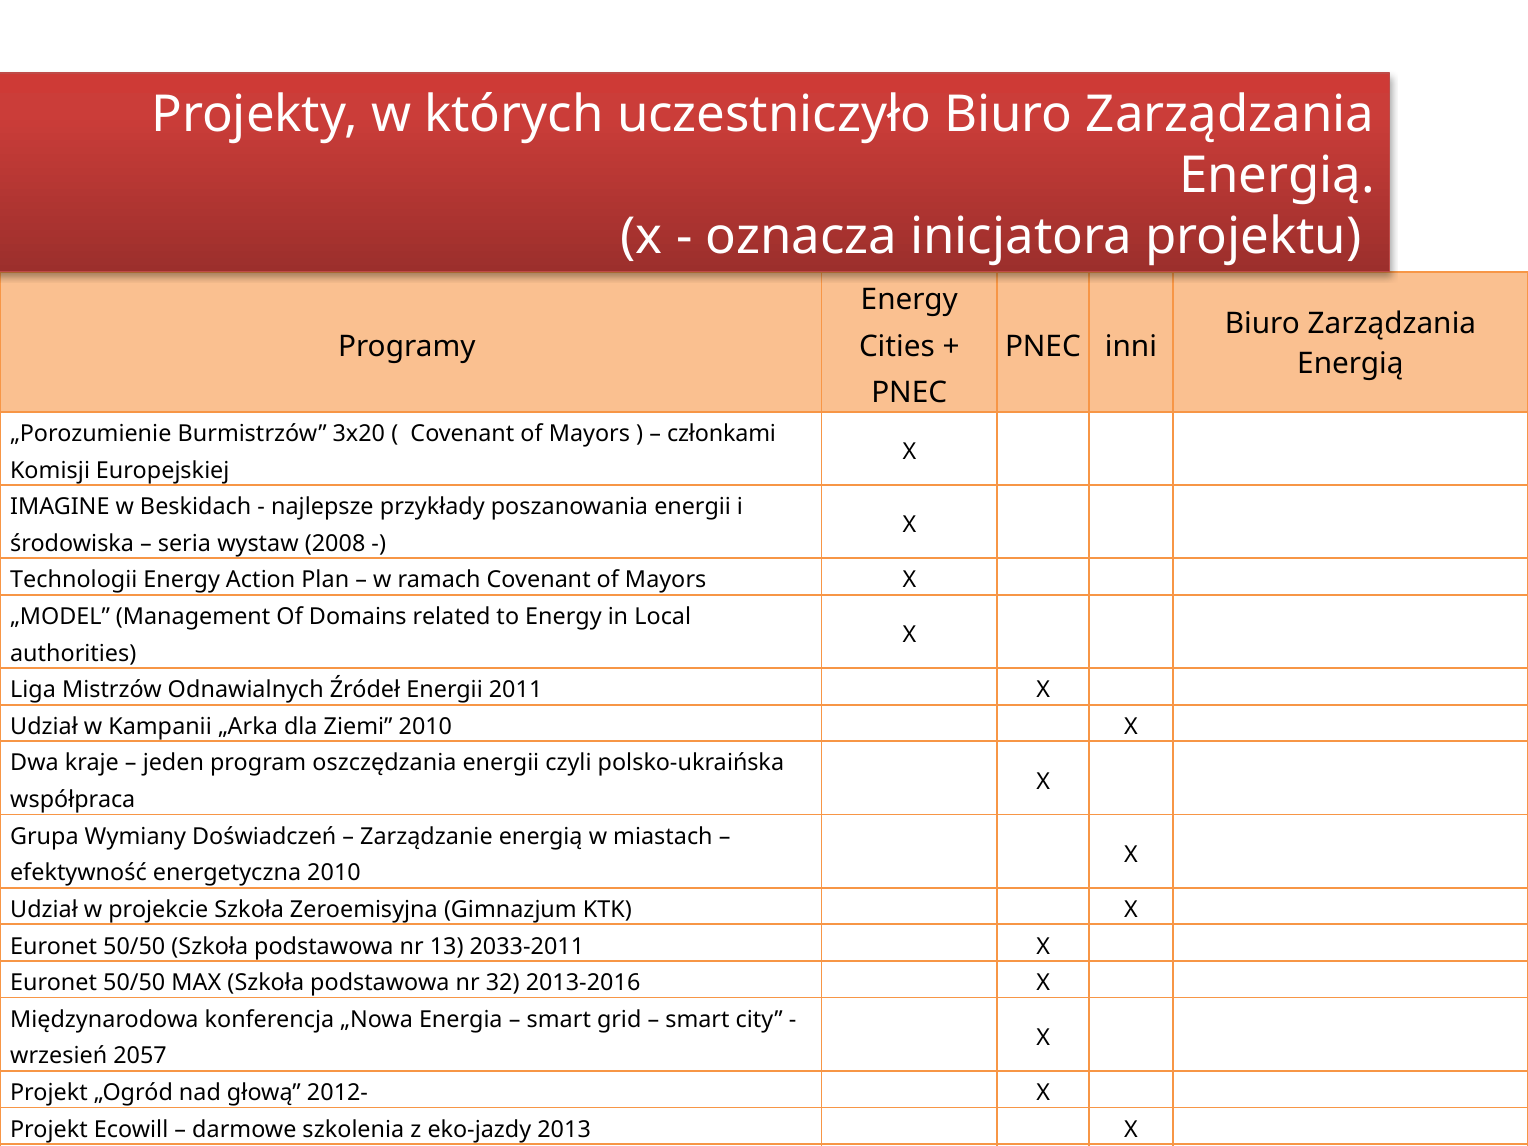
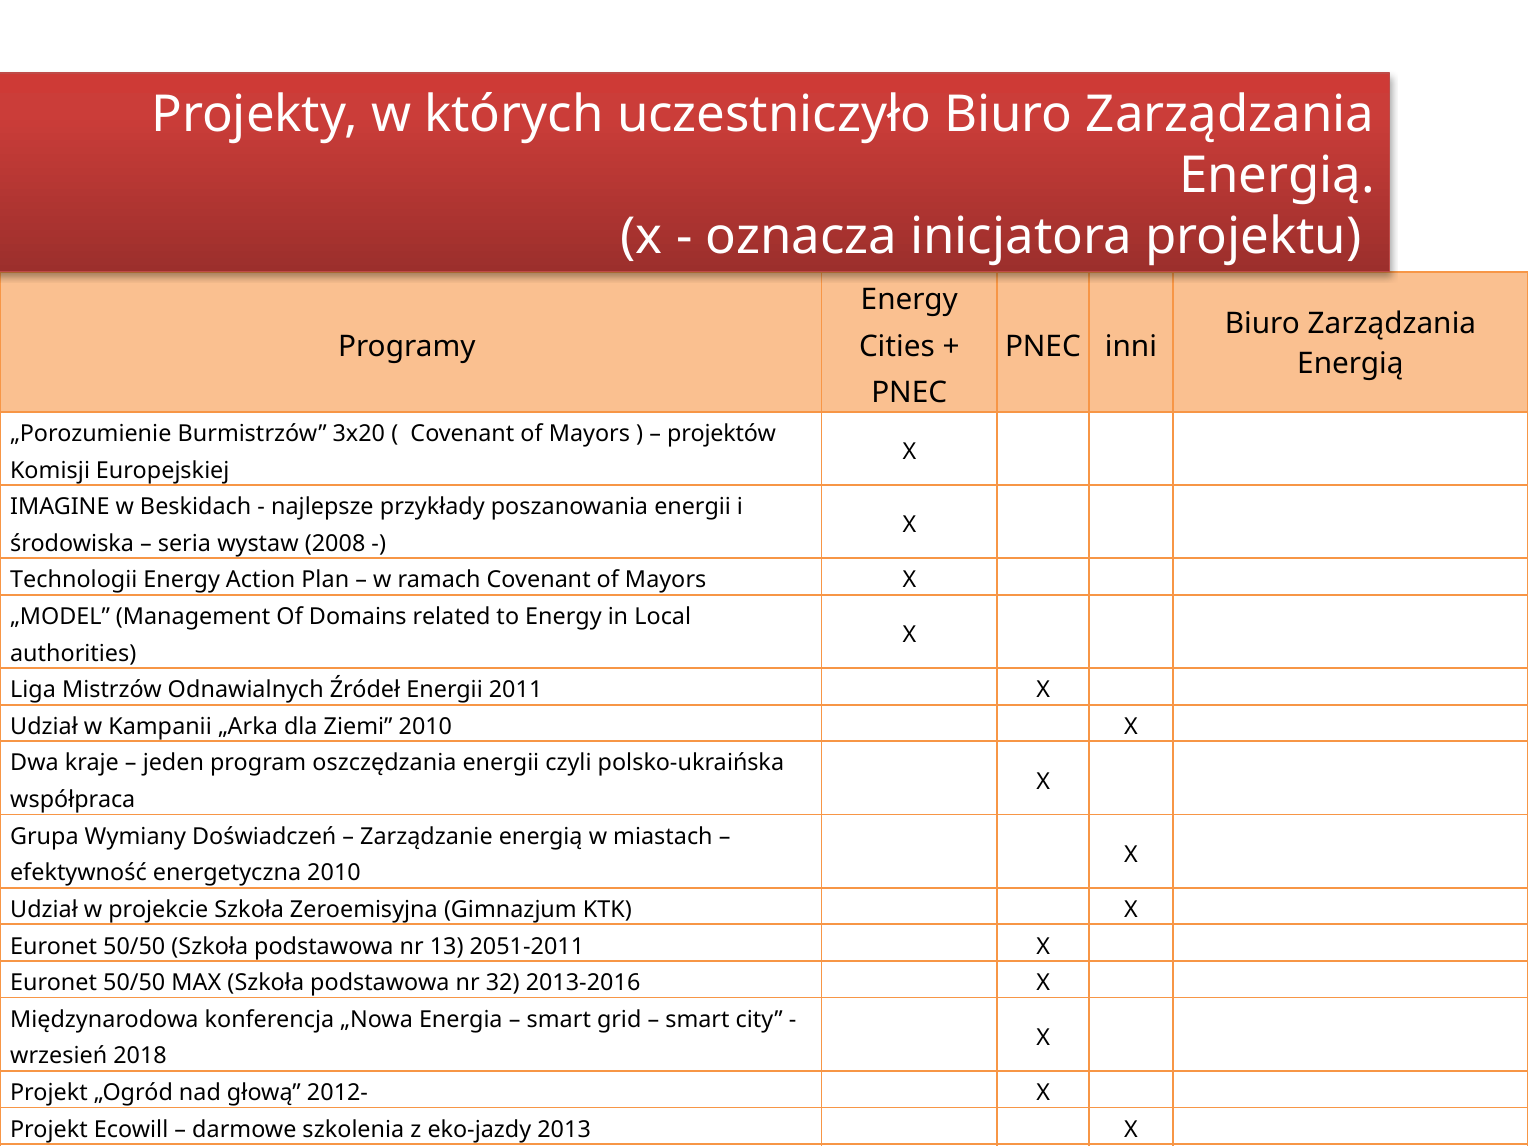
członkami: członkami -> projektów (722, 434)
2033-2011: 2033-2011 -> 2051-2011 (527, 946)
2057: 2057 -> 2018 (140, 1056)
